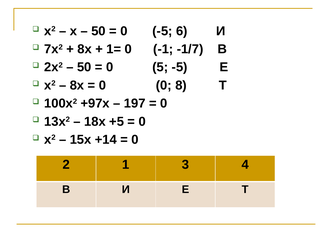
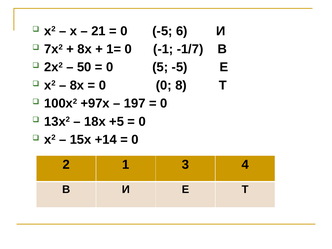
50: 50 -> 21 (98, 31)
